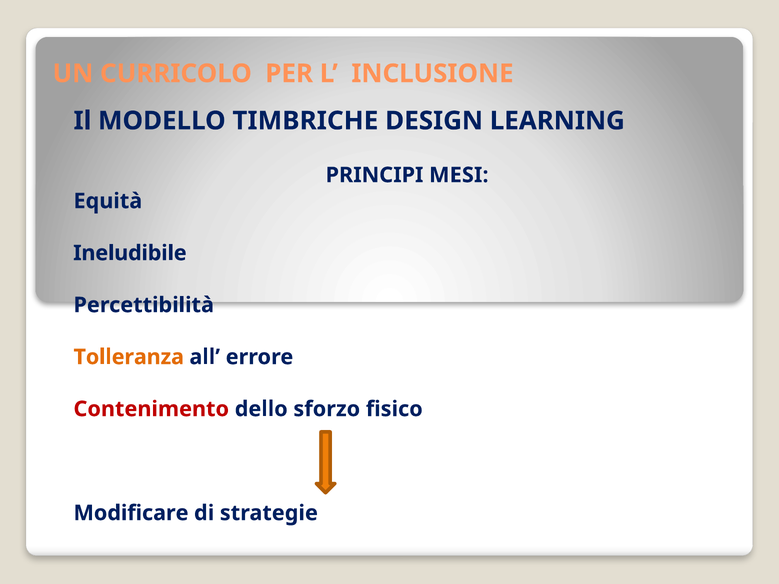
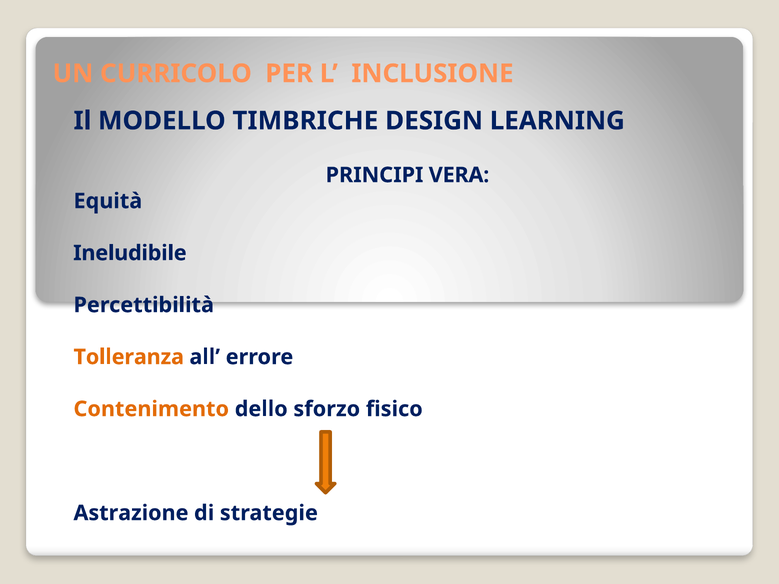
MESI: MESI -> VERA (459, 175)
Contenimento colour: red -> orange (151, 409)
Modificare: Modificare -> Astrazione (131, 513)
